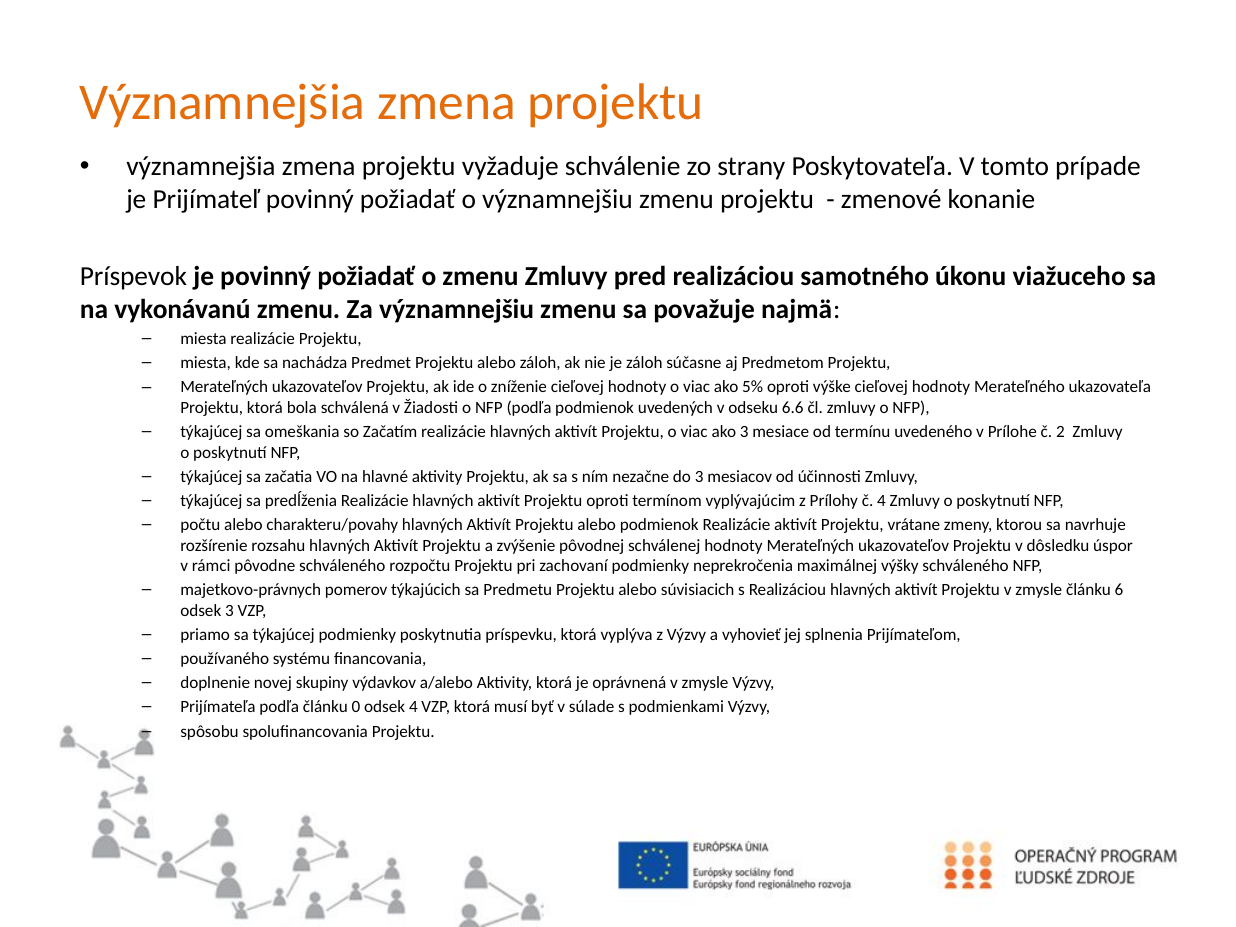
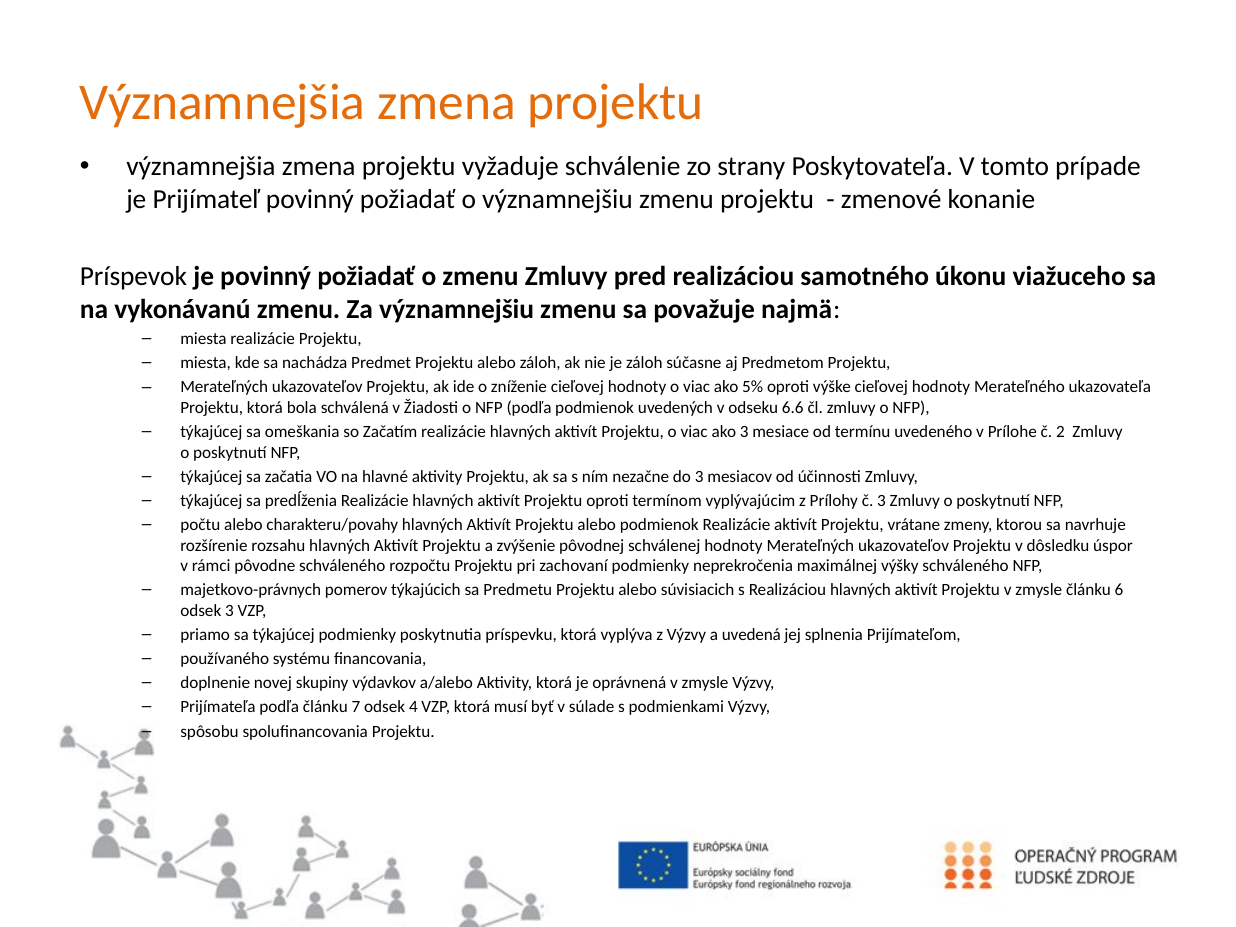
č 4: 4 -> 3 (881, 501)
vyhovieť: vyhovieť -> uvedená (751, 635)
0: 0 -> 7 (356, 707)
